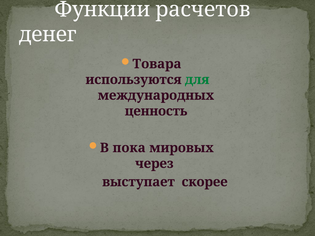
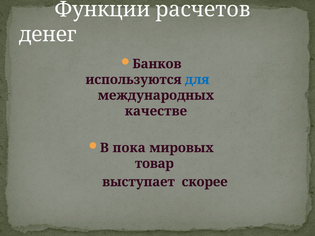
Товара: Товара -> Банков (157, 64)
для colour: green -> blue (197, 80)
ценность: ценность -> качестве (156, 111)
через: через -> товар (154, 164)
